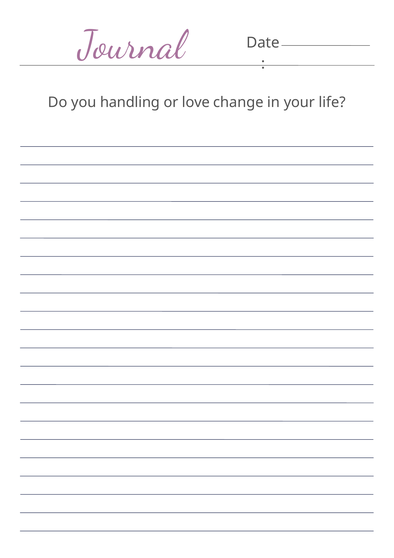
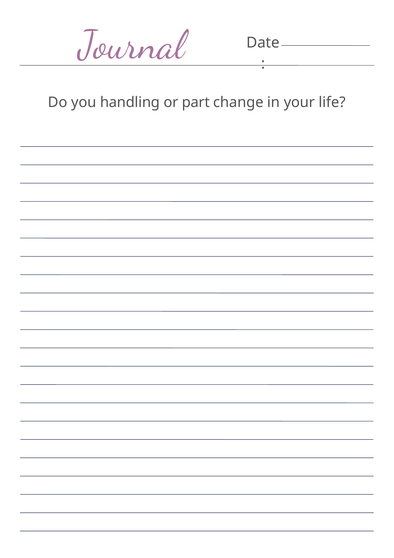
love: love -> part (196, 102)
